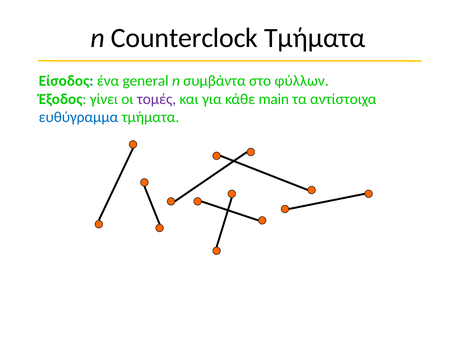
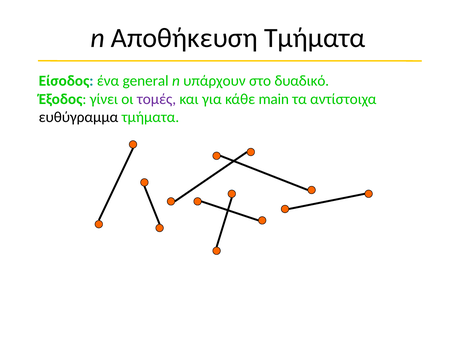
Counterclock: Counterclock -> Αποθήκευση (184, 38)
συμβάντα: συμβάντα -> υπάρχουν (214, 81)
φύλλων: φύλλων -> δυαδικό (302, 81)
ευθύγραμμα colour: blue -> black (78, 117)
